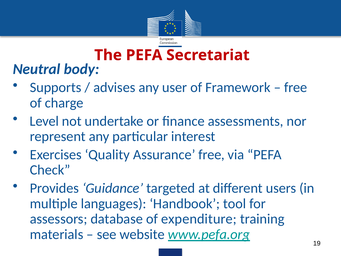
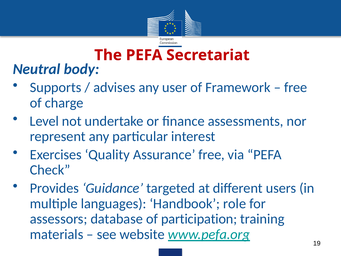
tool: tool -> role (235, 203)
expenditure: expenditure -> participation (199, 219)
